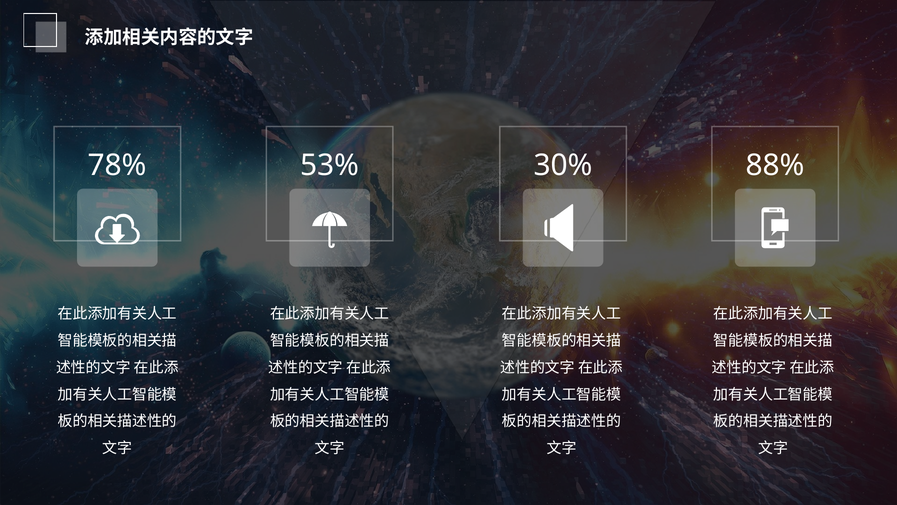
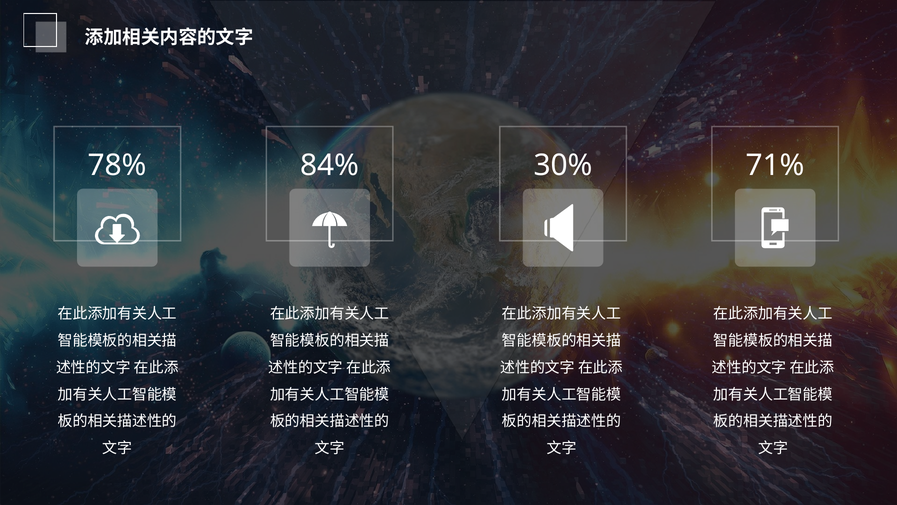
53%: 53% -> 84% (330, 165)
88%: 88% -> 71% (775, 165)
